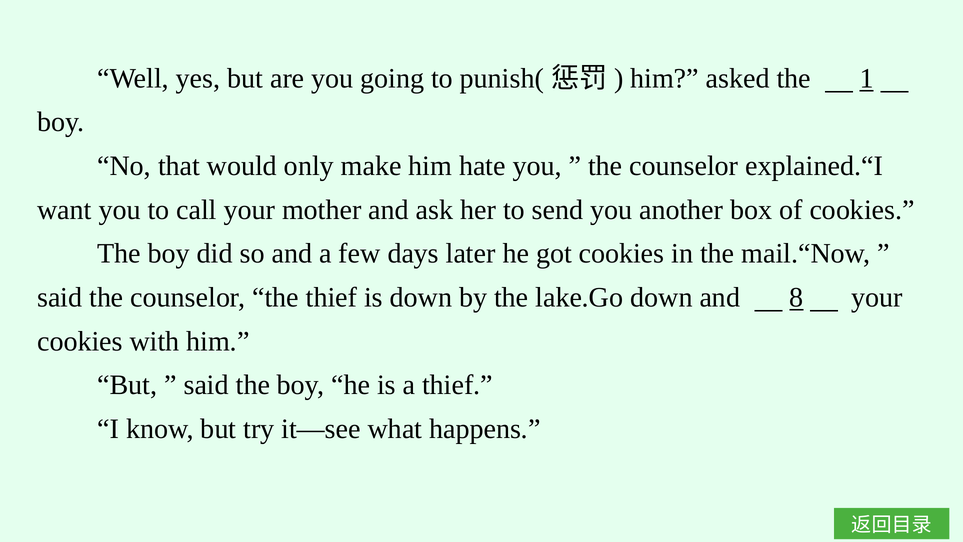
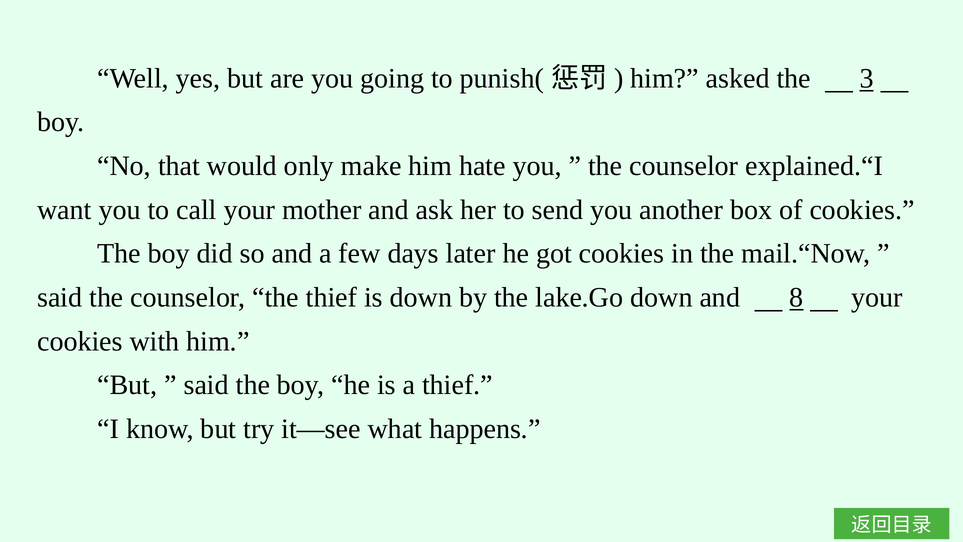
1: 1 -> 3 (867, 78)
